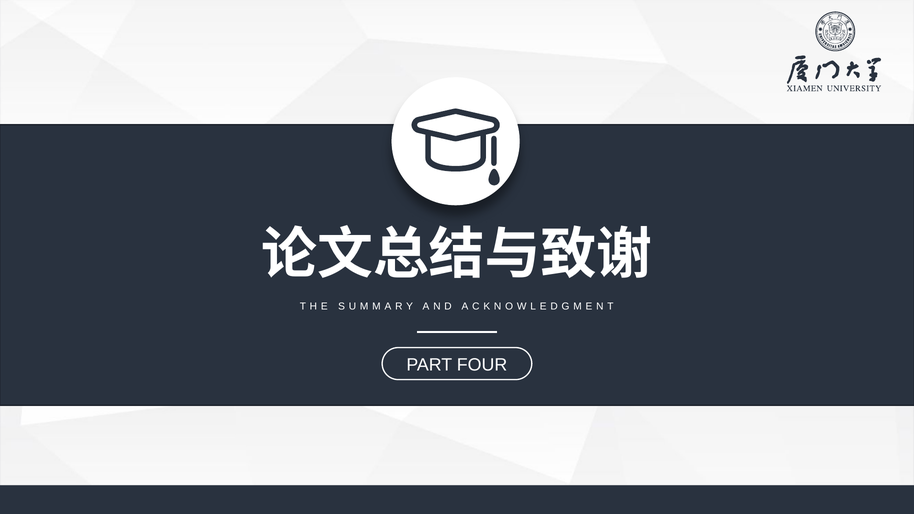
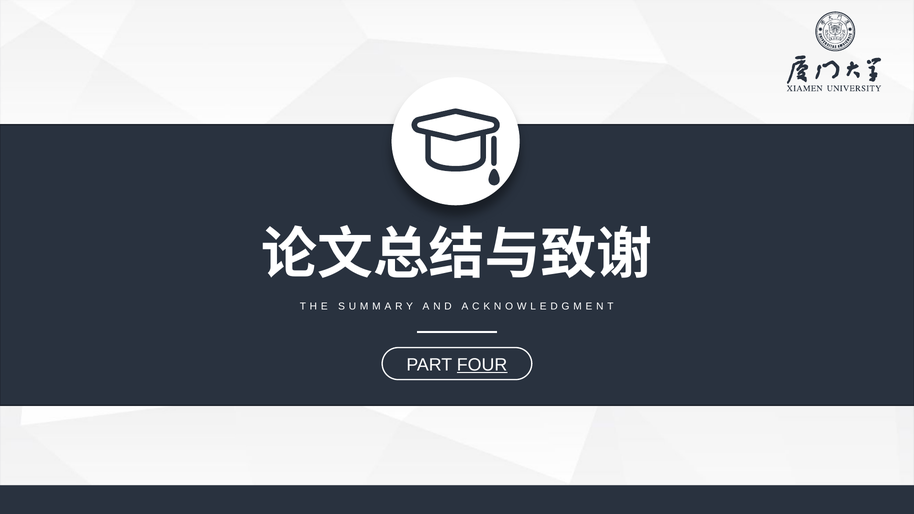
FOUR underline: none -> present (482, 365)
